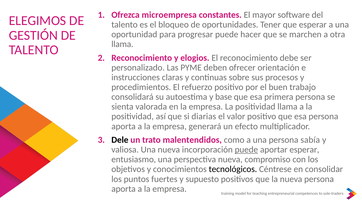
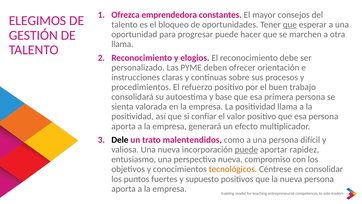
microempresa: microempresa -> emprendedora (169, 15)
software: software -> consejos (294, 15)
que underline: none -> present (290, 25)
diarias: diarias -> confiar (204, 116)
sabía: sabía -> difícil (310, 140)
aportar esperar: esperar -> rapidez (304, 149)
tecnológicos colour: black -> orange (233, 169)
